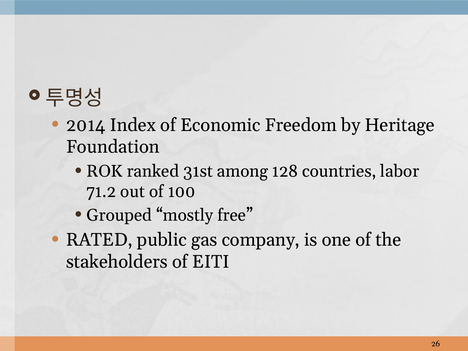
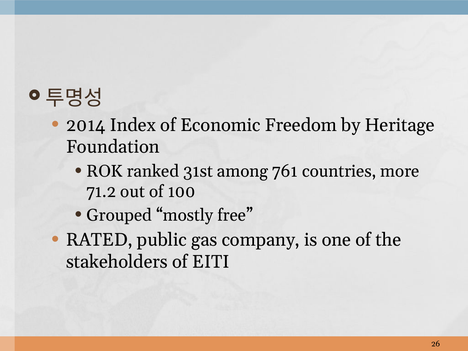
128: 128 -> 761 (285, 171)
labor: labor -> more (400, 171)
